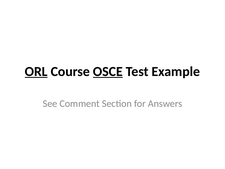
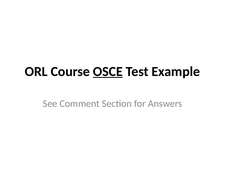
ORL underline: present -> none (36, 71)
